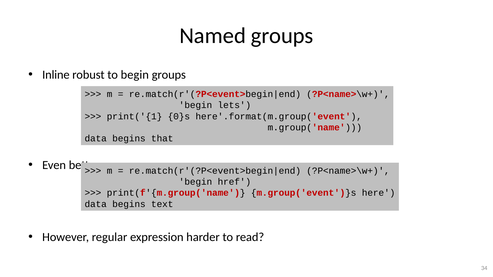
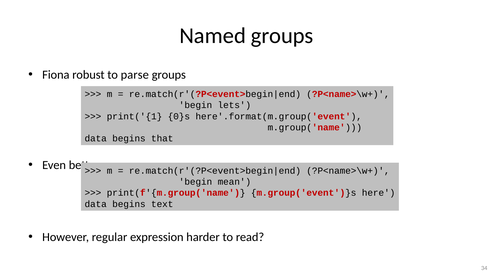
Inline: Inline -> Fiona (56, 75)
to begin: begin -> parse (135, 75)
href: href -> mean (234, 182)
